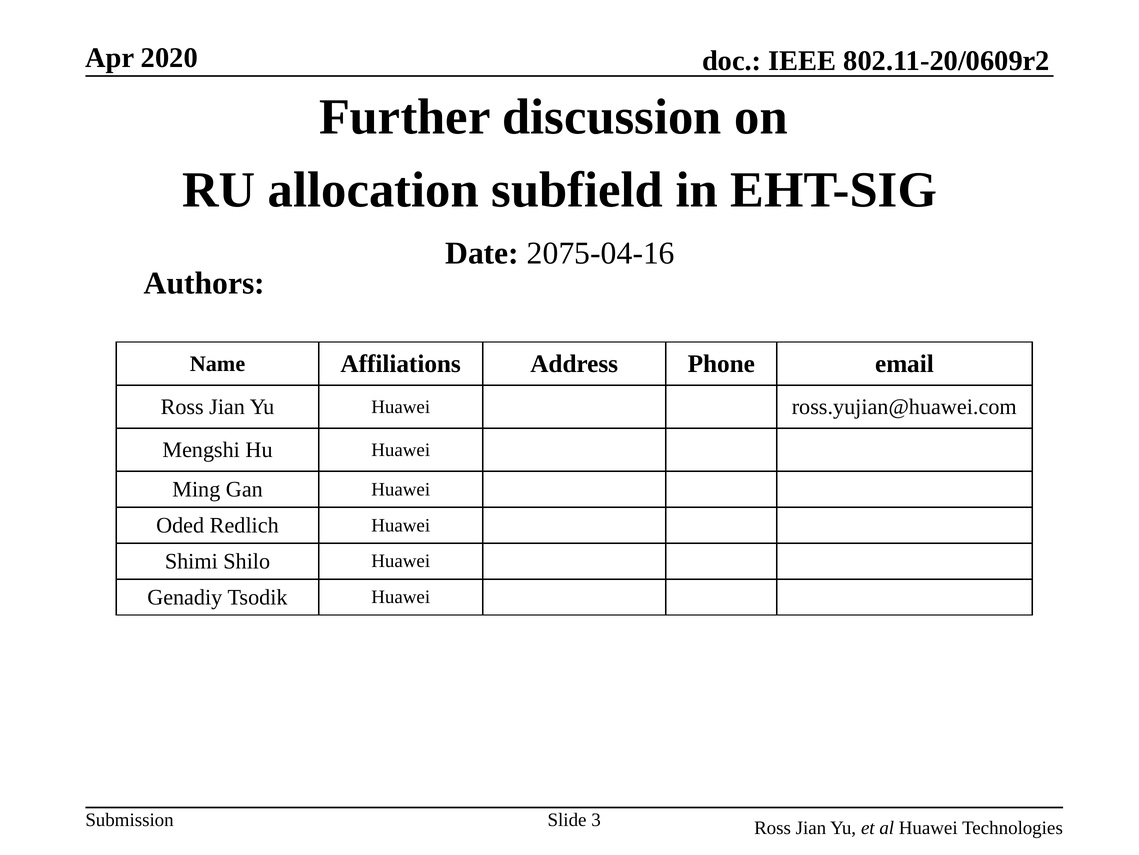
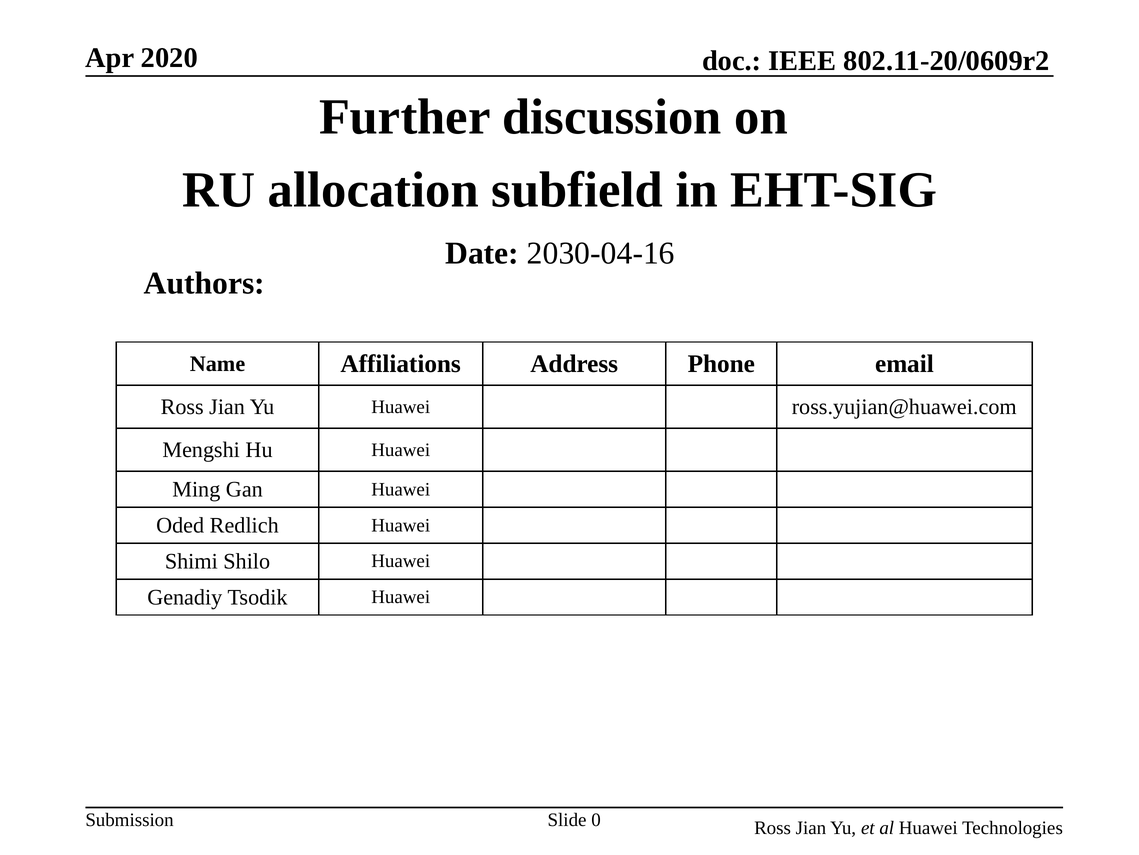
2075-04-16: 2075-04-16 -> 2030-04-16 (601, 253)
3: 3 -> 0 (596, 819)
